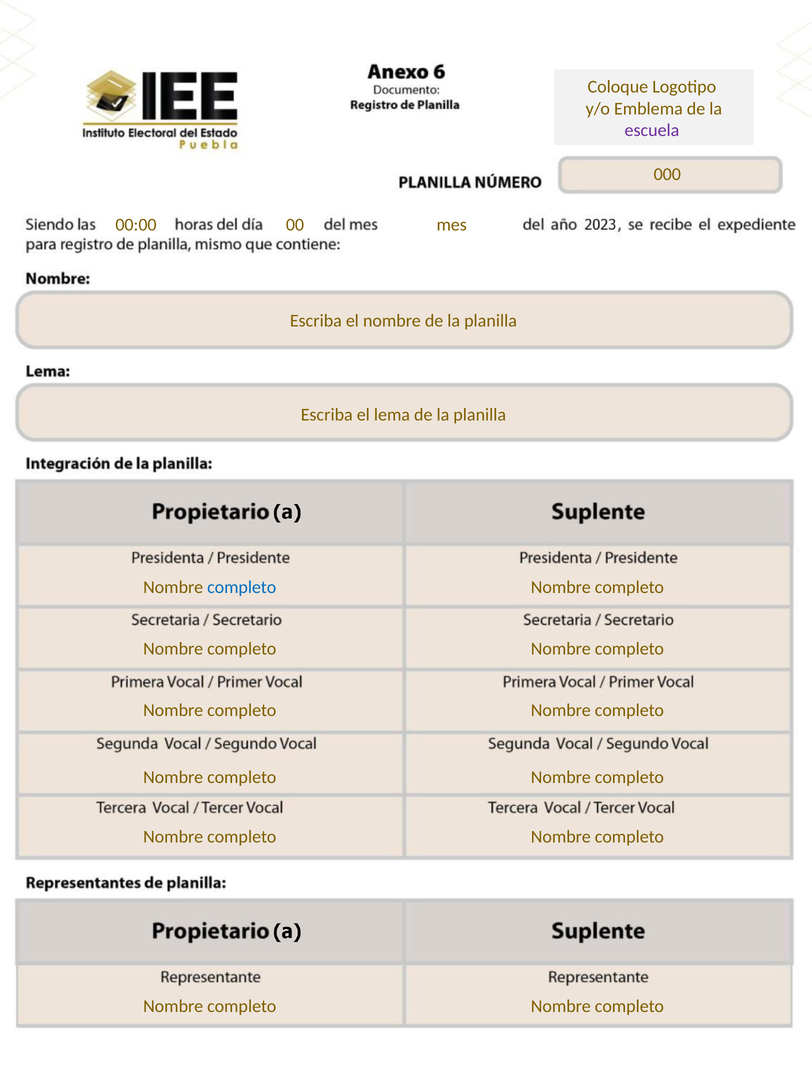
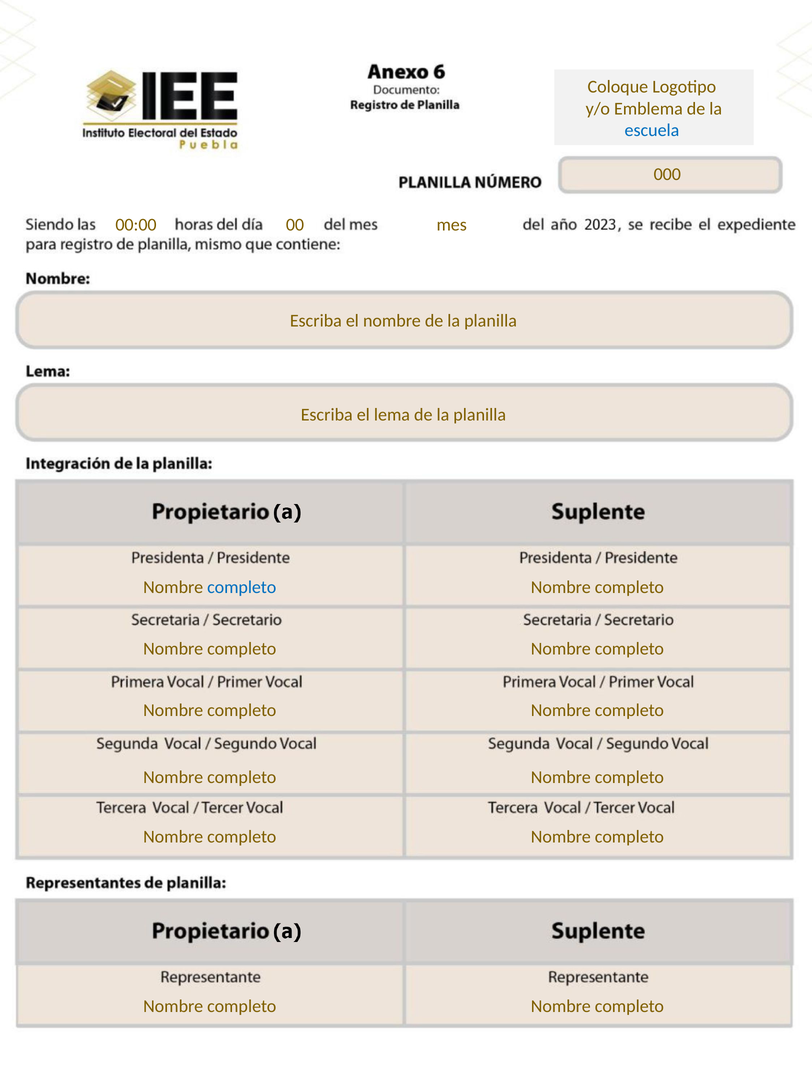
escuela colour: purple -> blue (652, 130)
